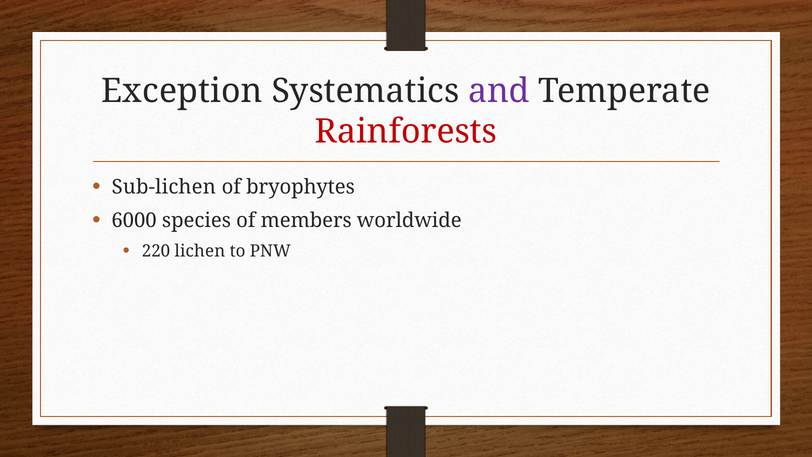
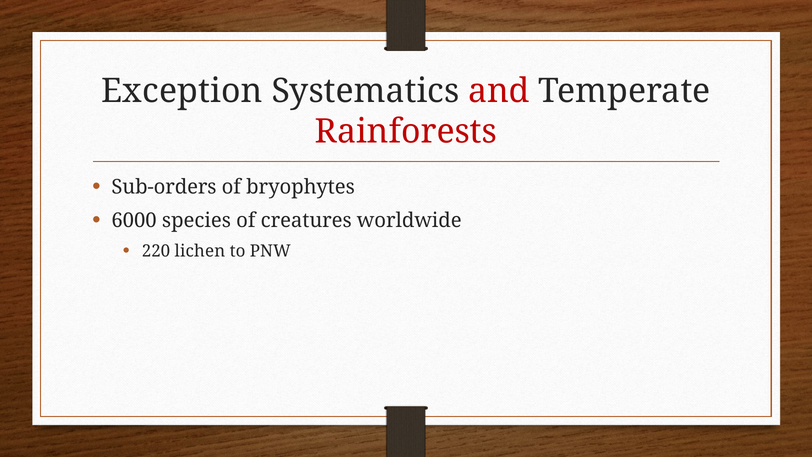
and colour: purple -> red (499, 91)
Sub-lichen: Sub-lichen -> Sub-orders (164, 187)
members: members -> creatures (306, 220)
